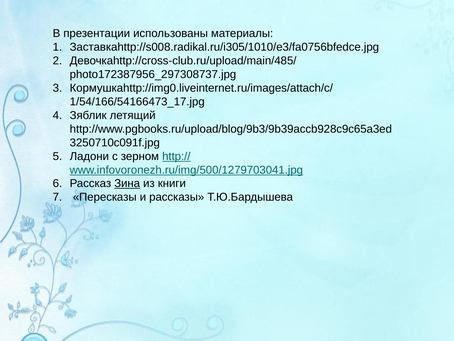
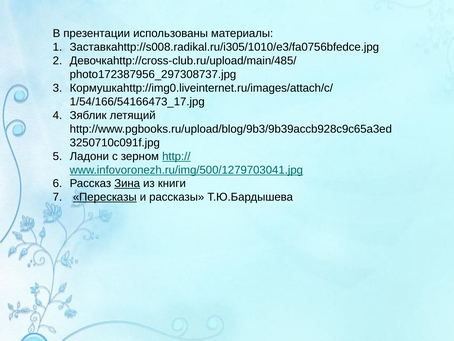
Пересказы underline: none -> present (105, 197)
